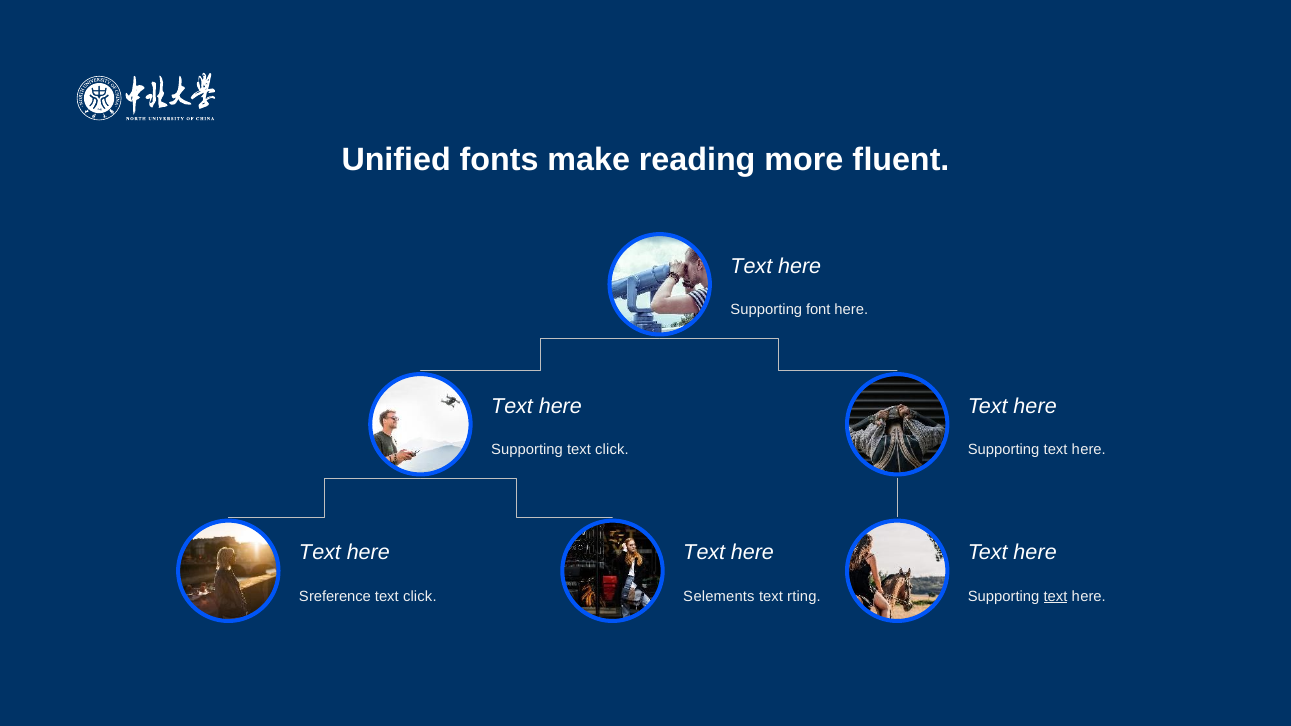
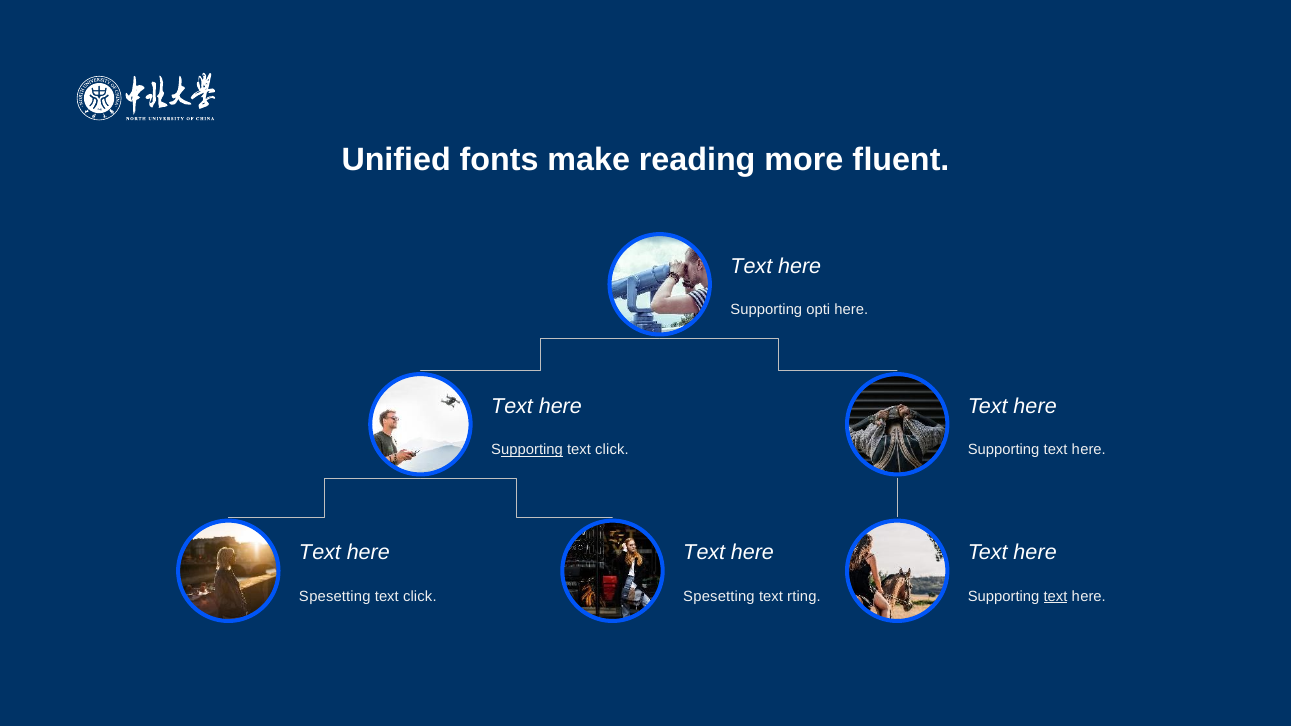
font: font -> opti (818, 310)
upporting underline: none -> present (532, 450)
reference: reference -> pesetting (340, 597)
elements: elements -> pesetting (724, 597)
